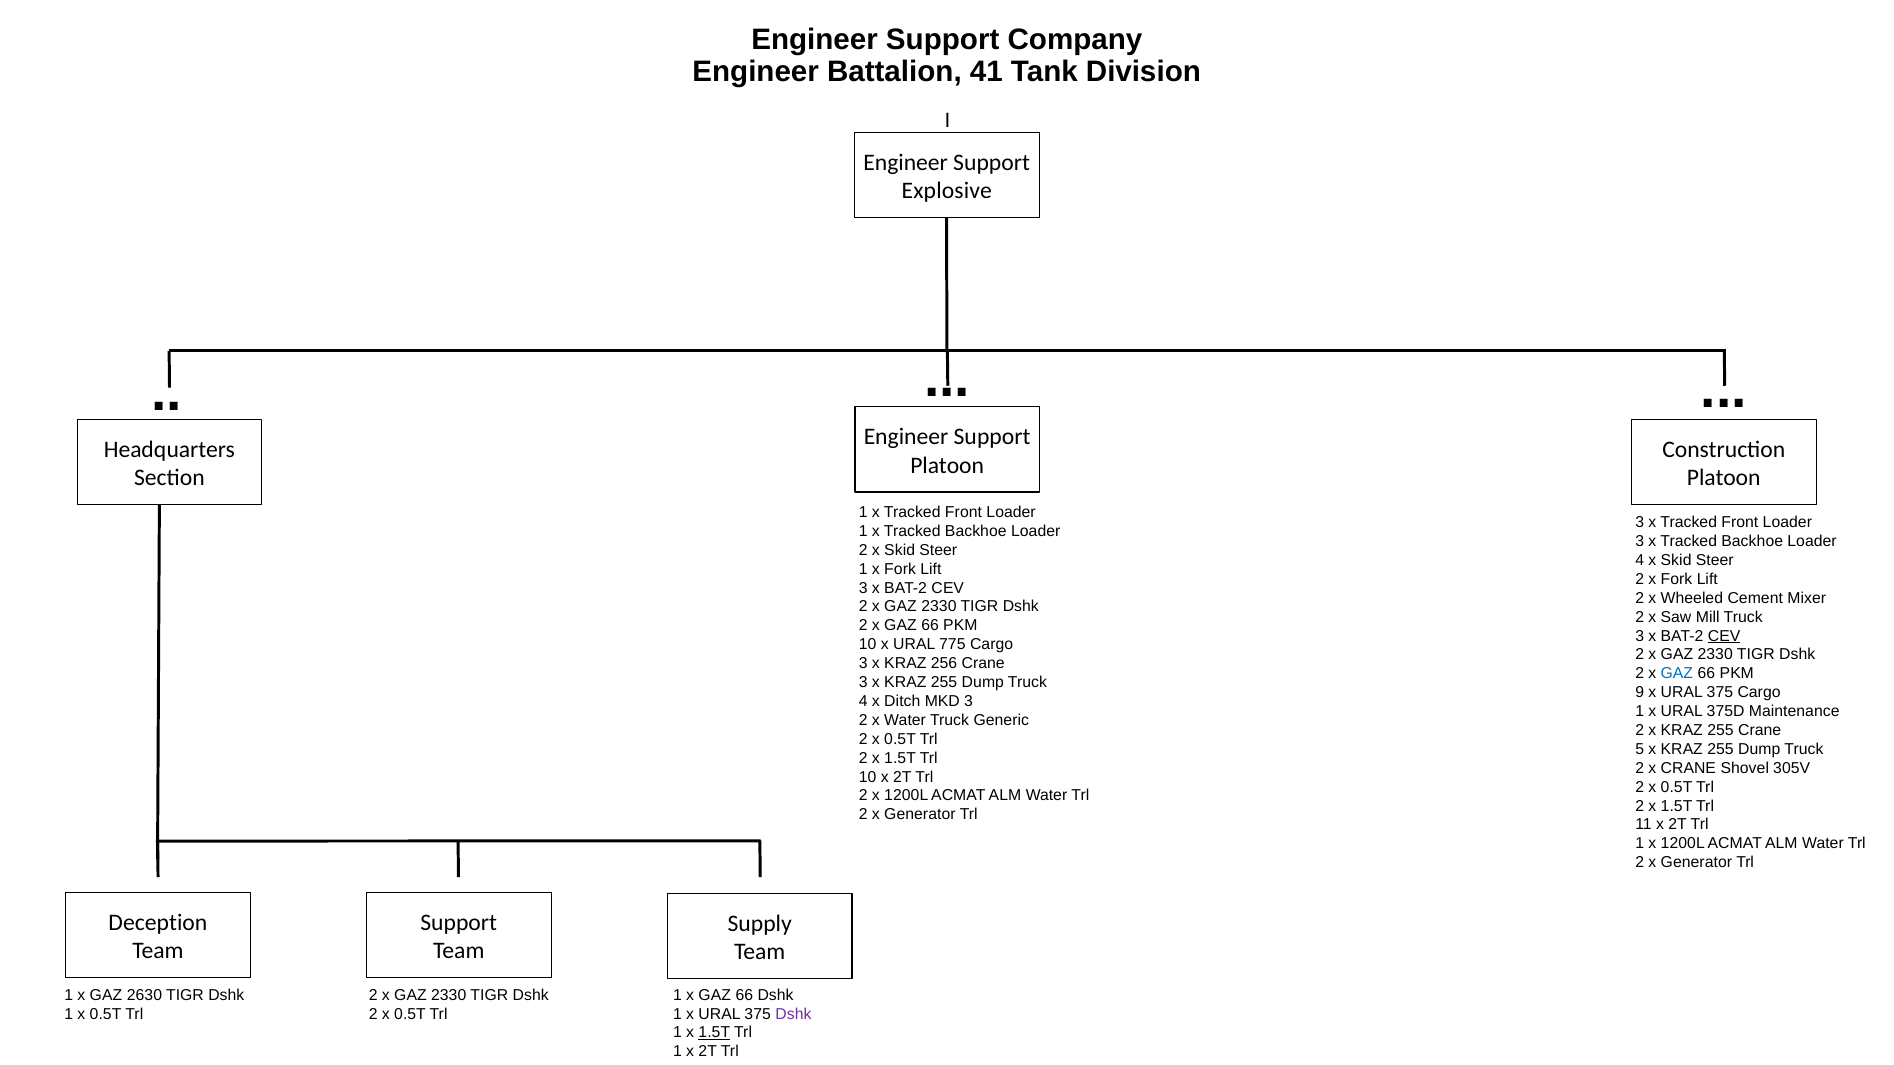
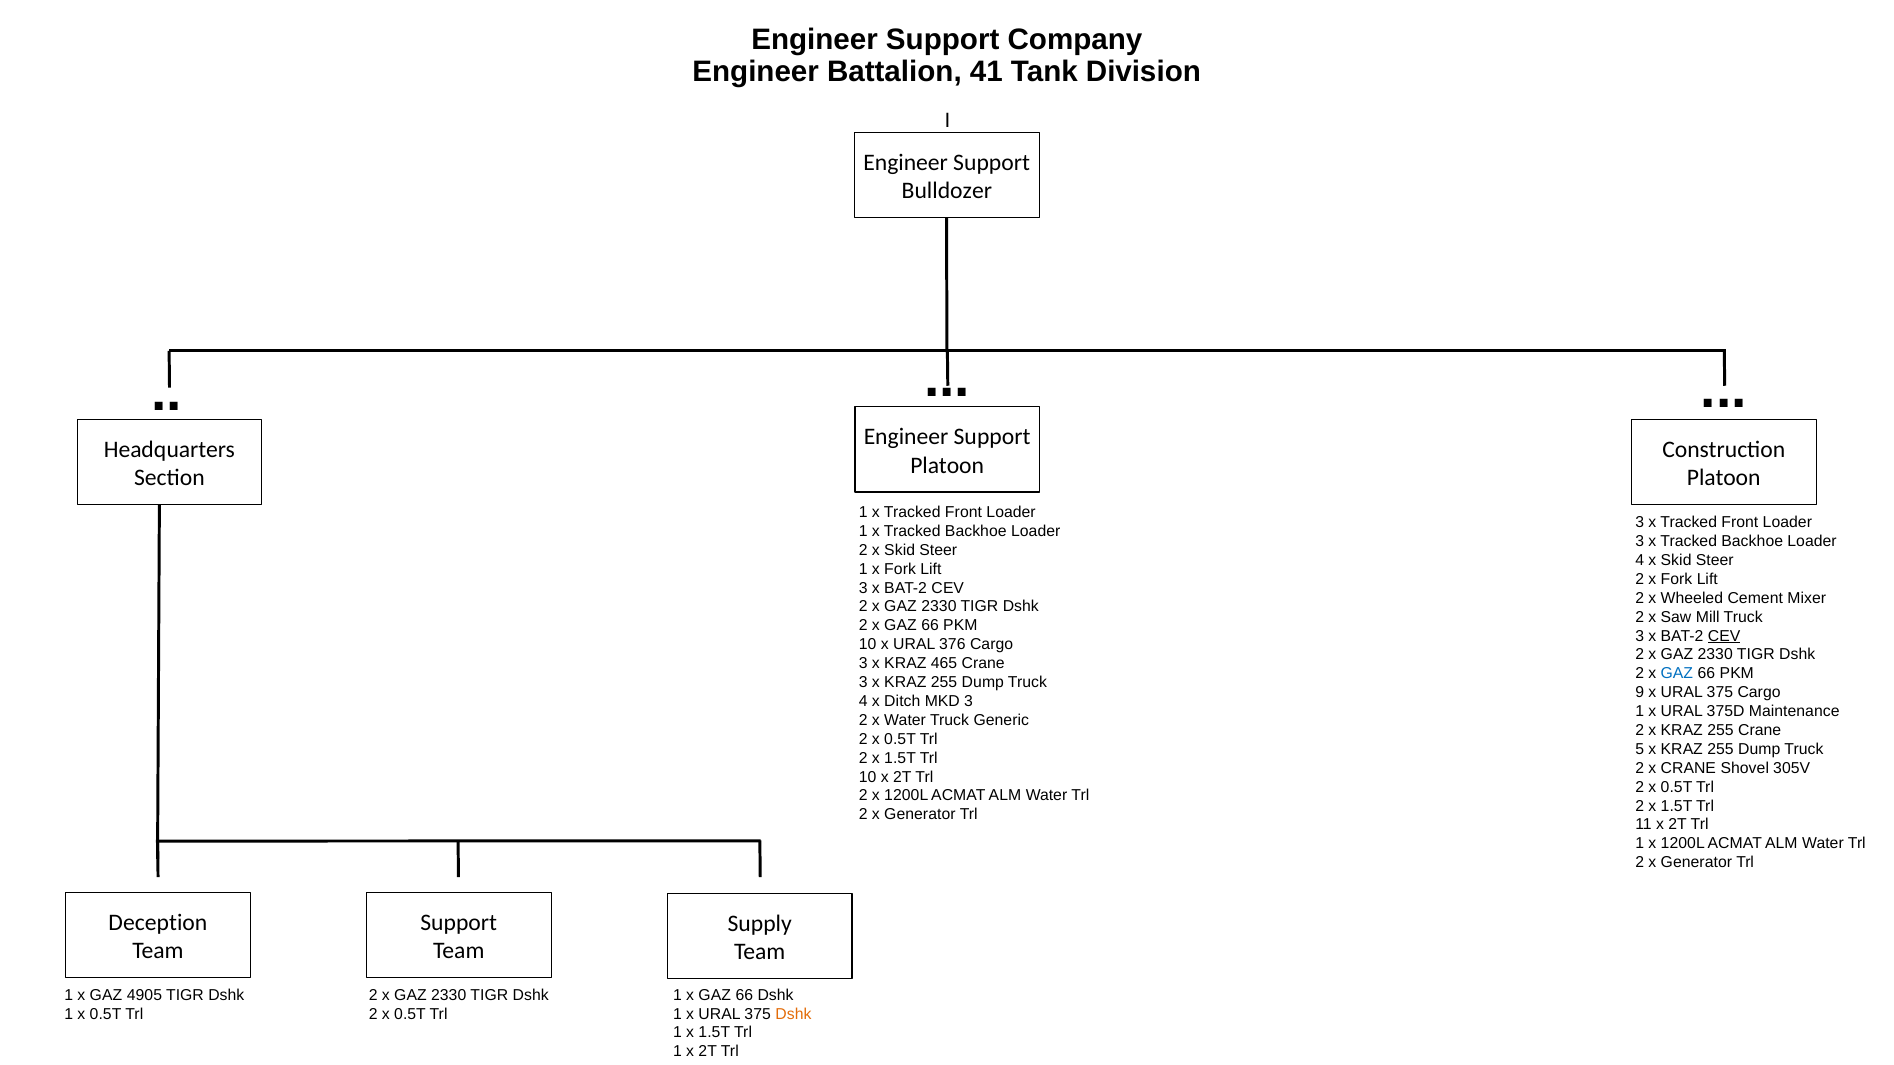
Explosive: Explosive -> Bulldozer (947, 191)
775: 775 -> 376 (952, 645)
256: 256 -> 465 (944, 664)
2630: 2630 -> 4905 (144, 995)
Dshk colour: purple -> orange (793, 1014)
1.5T underline: present -> none (714, 1033)
